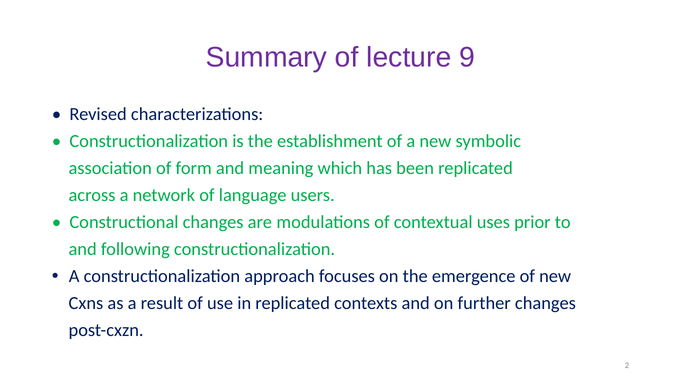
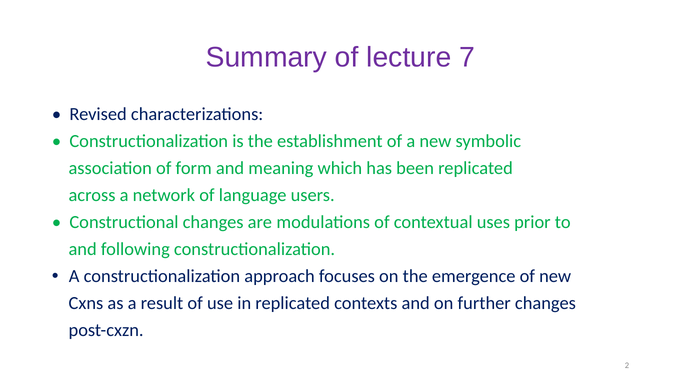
9: 9 -> 7 (467, 57)
